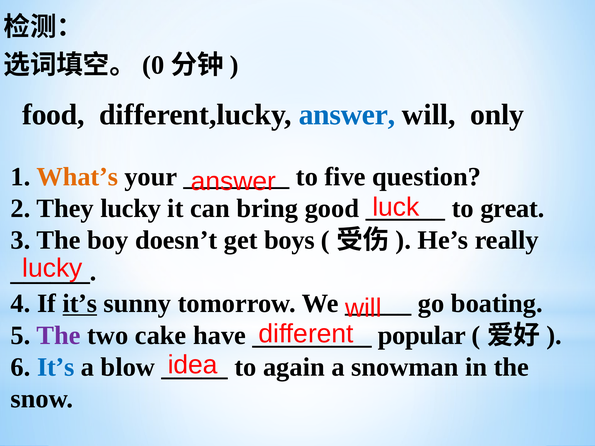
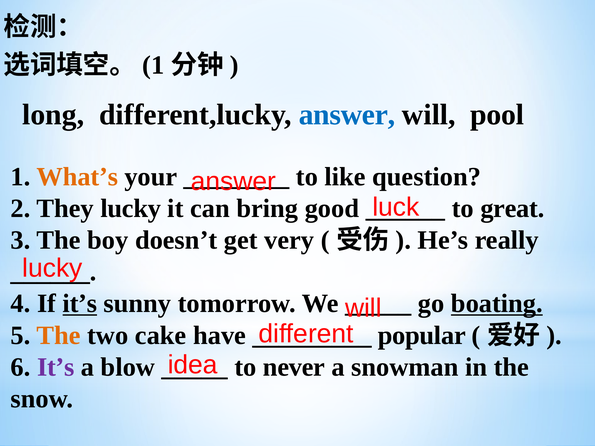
0: 0 -> 1 (153, 65)
food: food -> long (53, 115)
only: only -> pool (497, 115)
five: five -> like (345, 177)
boys: boys -> very (289, 240)
boating underline: none -> present (497, 304)
The colour: purple -> orange (59, 336)
It’s colour: blue -> purple (56, 367)
again: again -> never (294, 367)
